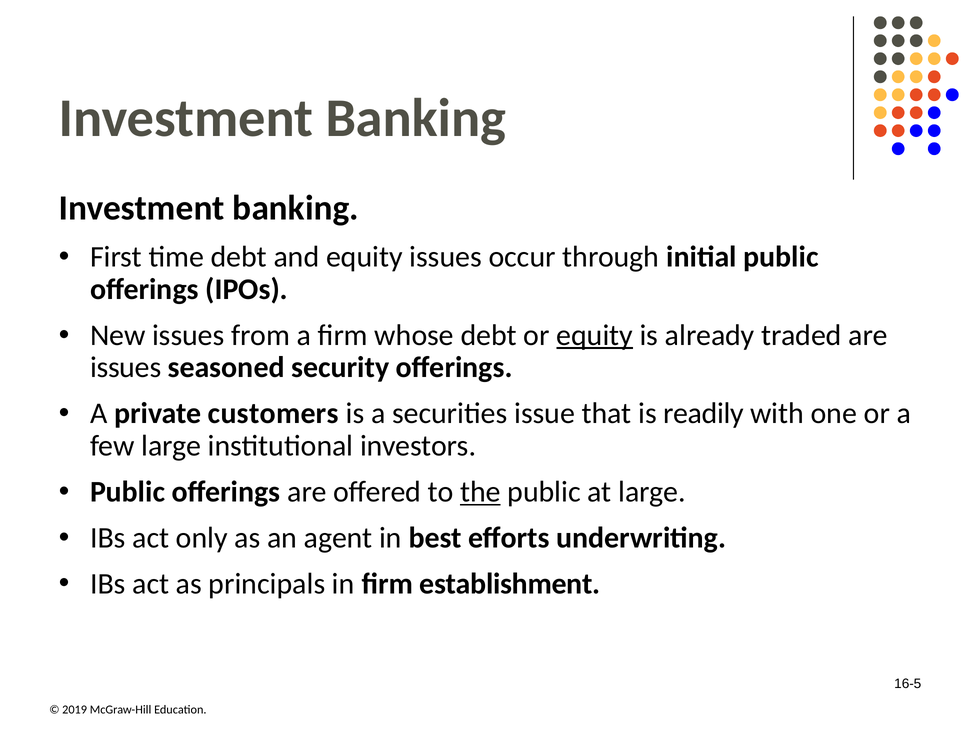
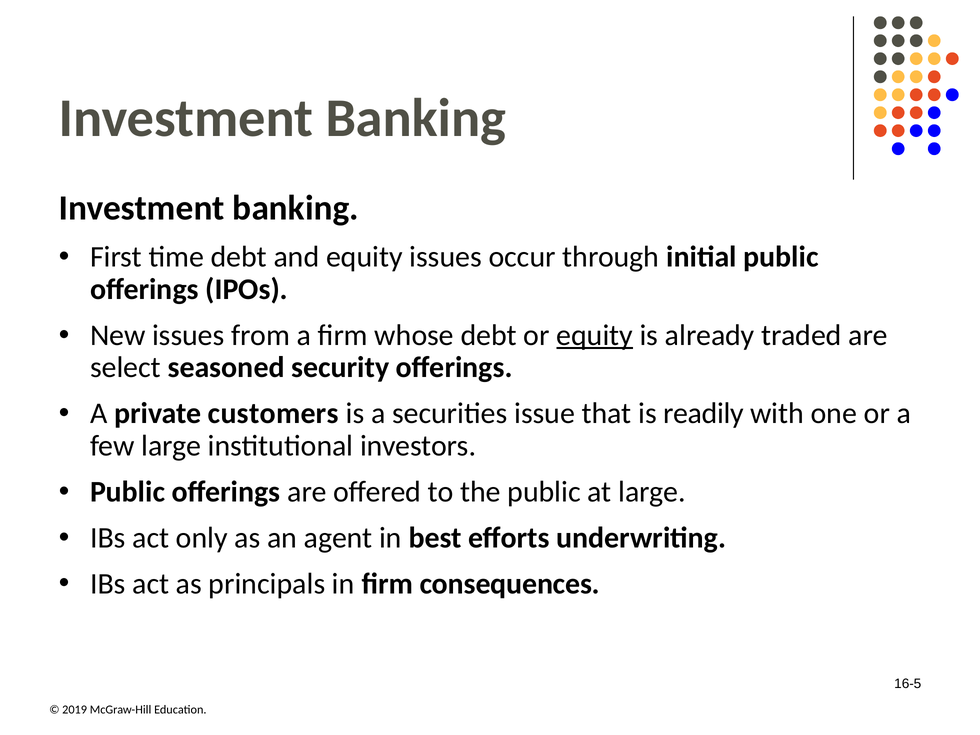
issues: issues -> select (126, 368)
the underline: present -> none (480, 492)
establishment: establishment -> consequences (510, 584)
